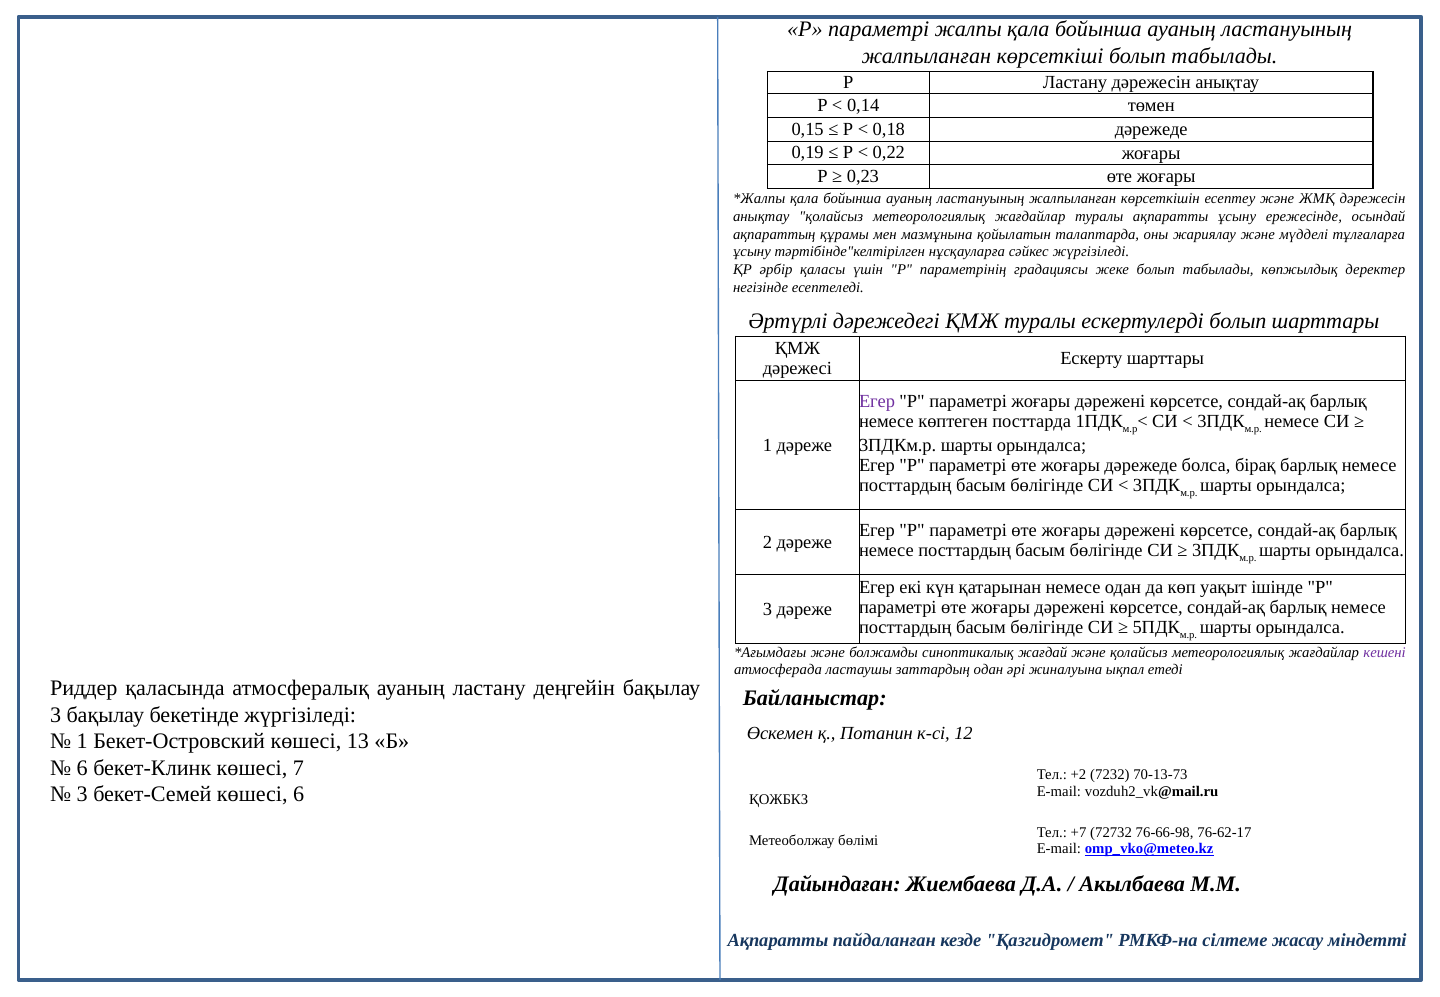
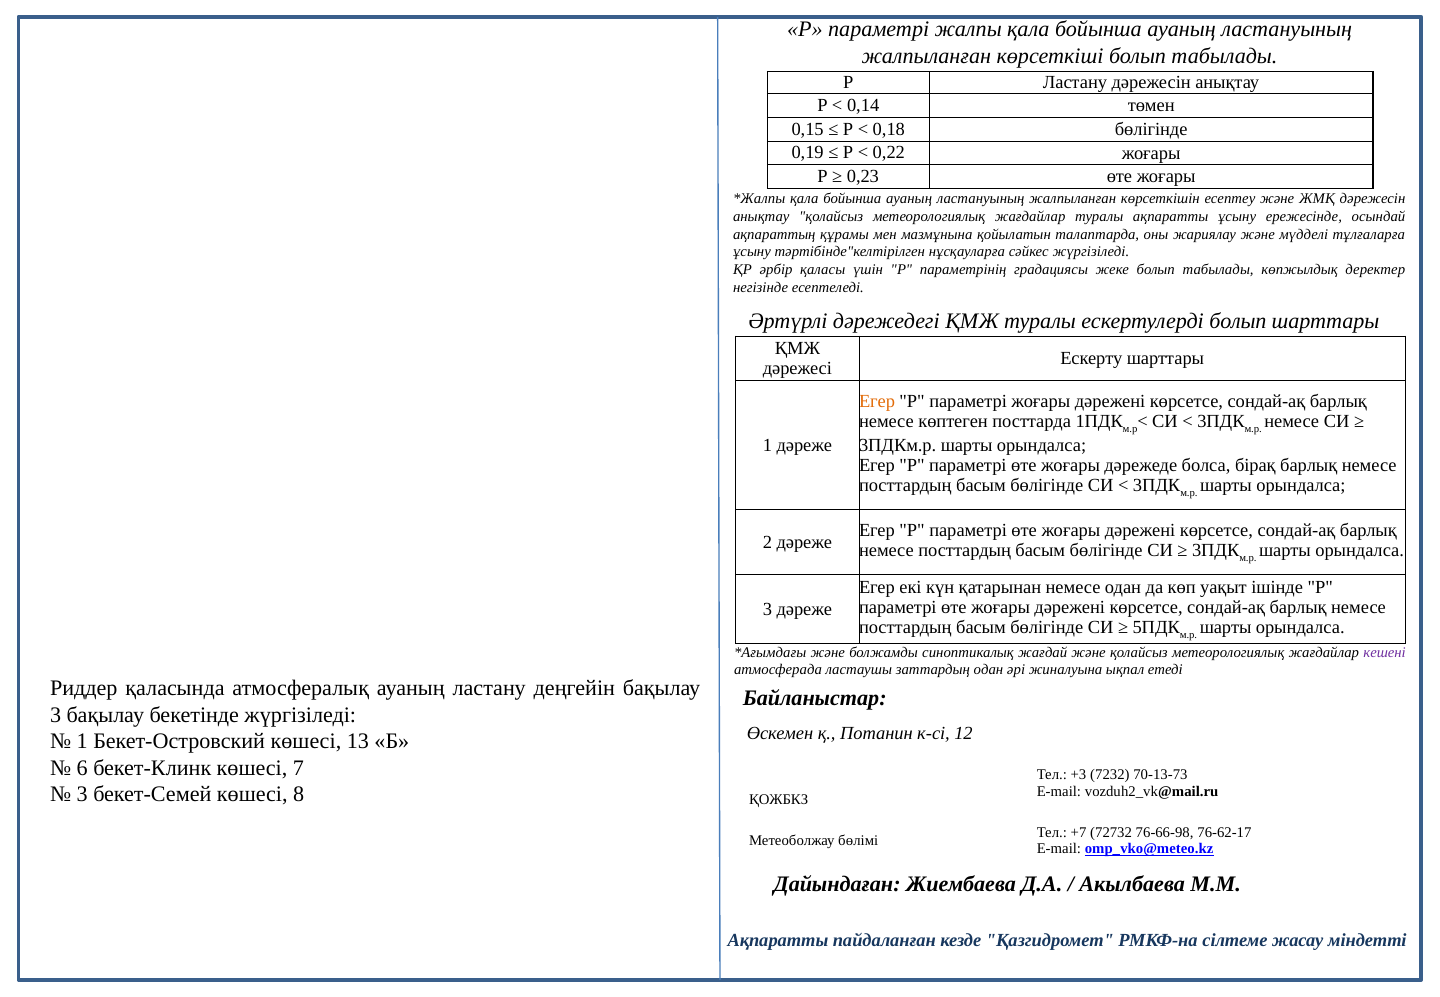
0,18 дәрежеде: дәрежеде -> бөлігінде (1151, 129)
Егер colour: purple -> orange (877, 401)
+2: +2 -> +3 (1078, 775)
көшесі 6: 6 -> 8 (299, 795)
